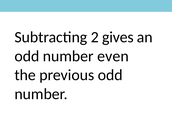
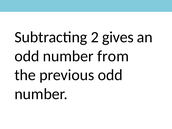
even: even -> from (113, 56)
